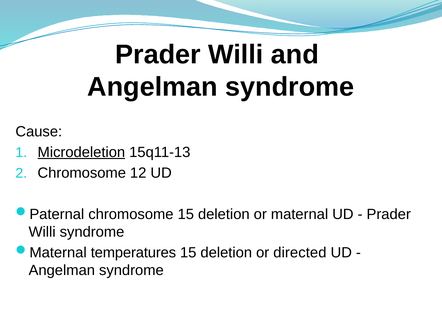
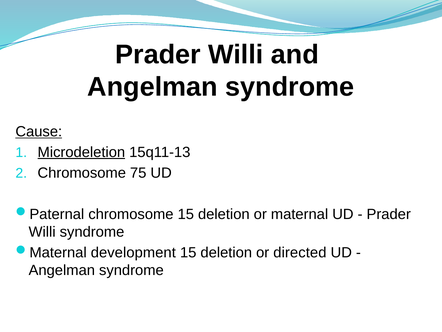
Cause underline: none -> present (39, 131)
12: 12 -> 75 (138, 173)
temperatures: temperatures -> development (133, 252)
